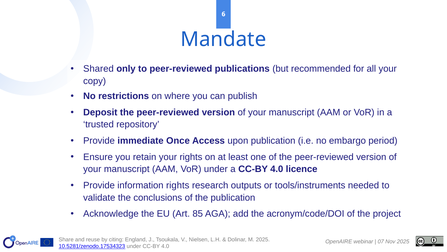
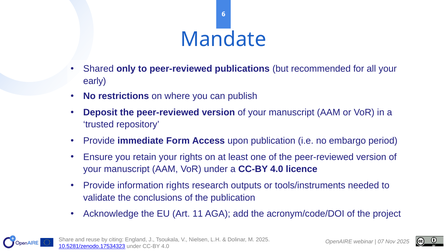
copy: copy -> early (95, 81)
Once: Once -> Form (178, 141)
85: 85 -> 11 (198, 213)
